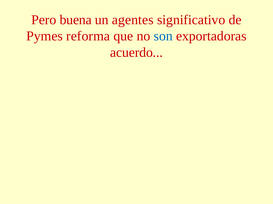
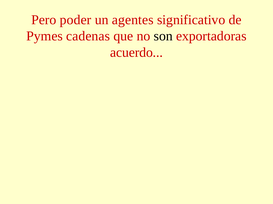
buena: buena -> poder (76, 20)
reforma: reforma -> cadenas (88, 36)
son colour: blue -> black (163, 36)
